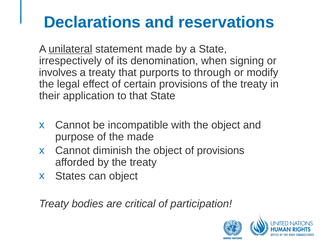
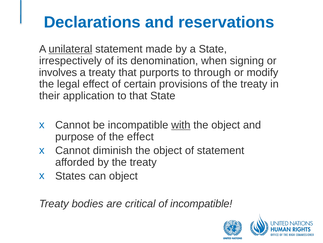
with underline: none -> present (181, 125)
the made: made -> effect (140, 136)
of provisions: provisions -> statement (221, 150)
of participation: participation -> incompatible (201, 203)
